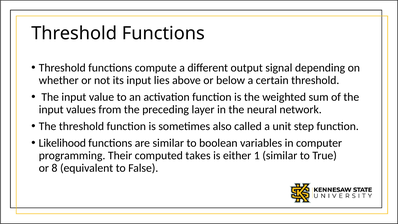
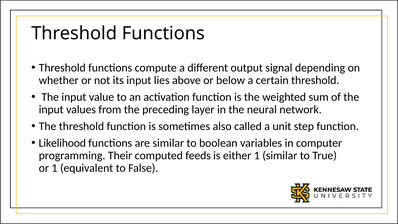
takes: takes -> feeds (198, 155)
or 8: 8 -> 1 (54, 168)
